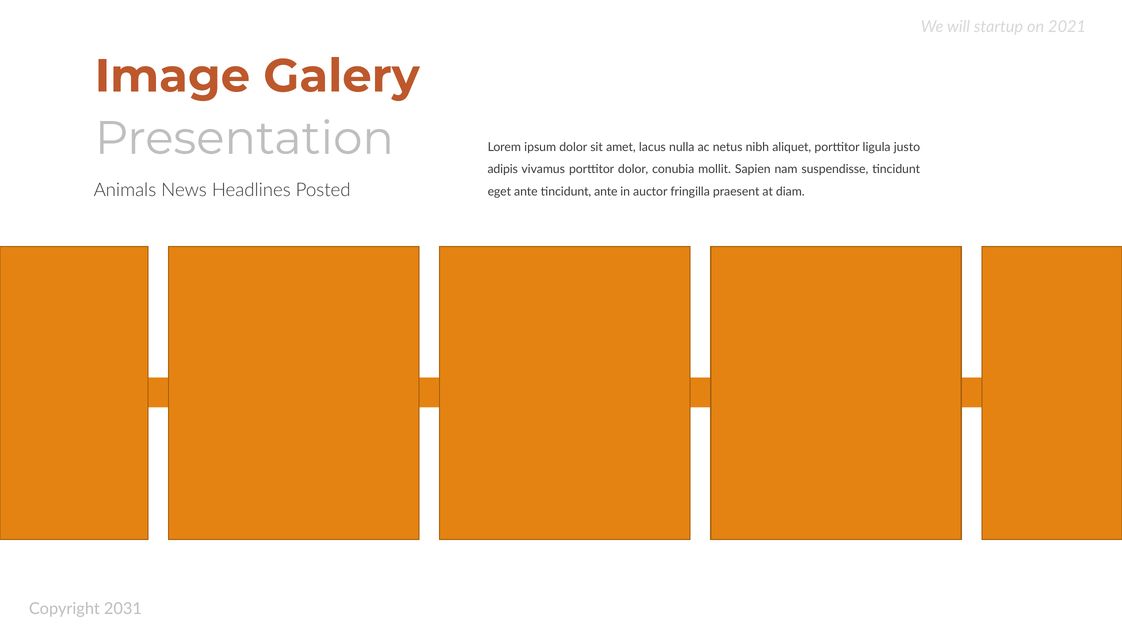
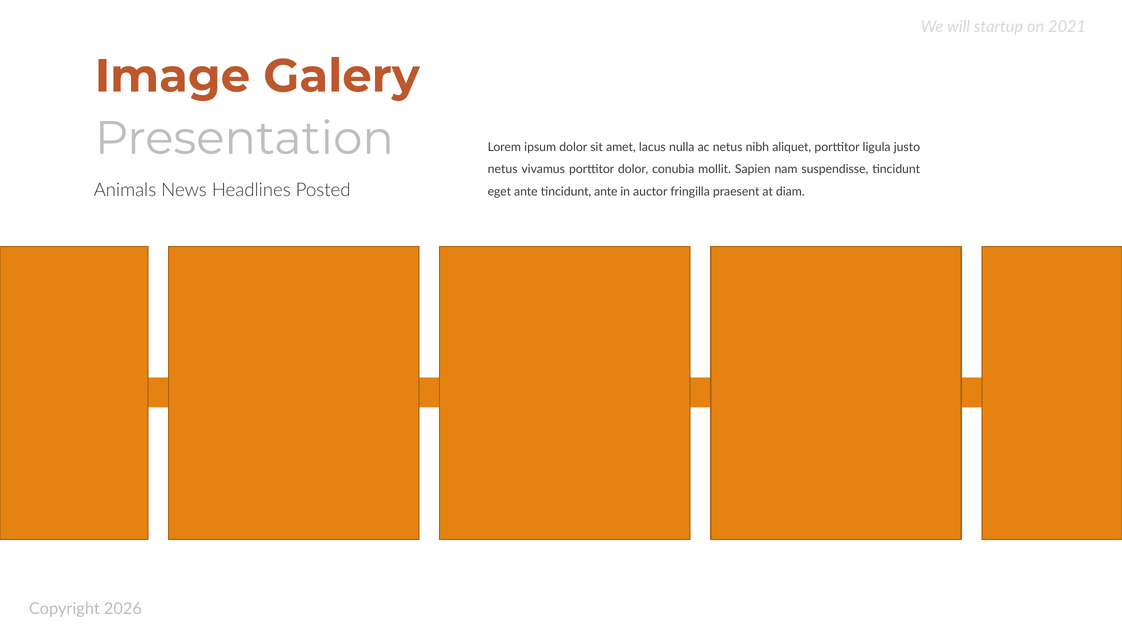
adipis: adipis -> netus (503, 169)
2031: 2031 -> 2026 (123, 609)
